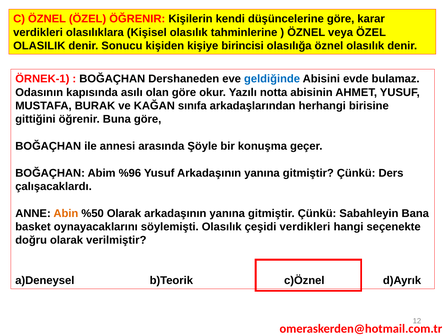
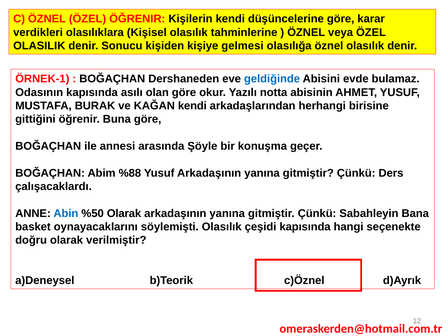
birincisi: birincisi -> gelmesi (242, 46)
KAĞAN sınıfa: sınıfa -> kendi (192, 106)
%96: %96 -> %88 (130, 173)
Abin colour: orange -> blue (66, 213)
çeşidi verdikleri: verdikleri -> kapısında (305, 227)
